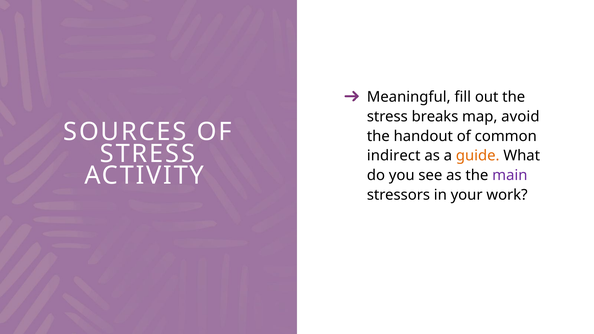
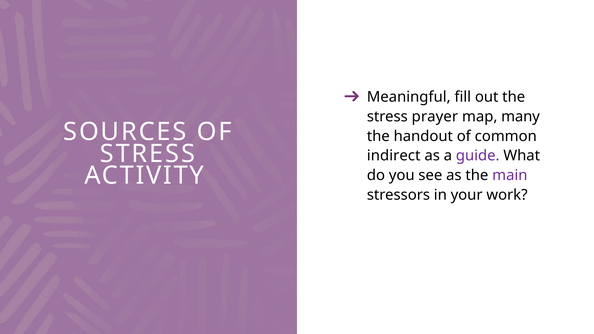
breaks: breaks -> prayer (435, 117)
avoid: avoid -> many (521, 117)
guide colour: orange -> purple (478, 156)
